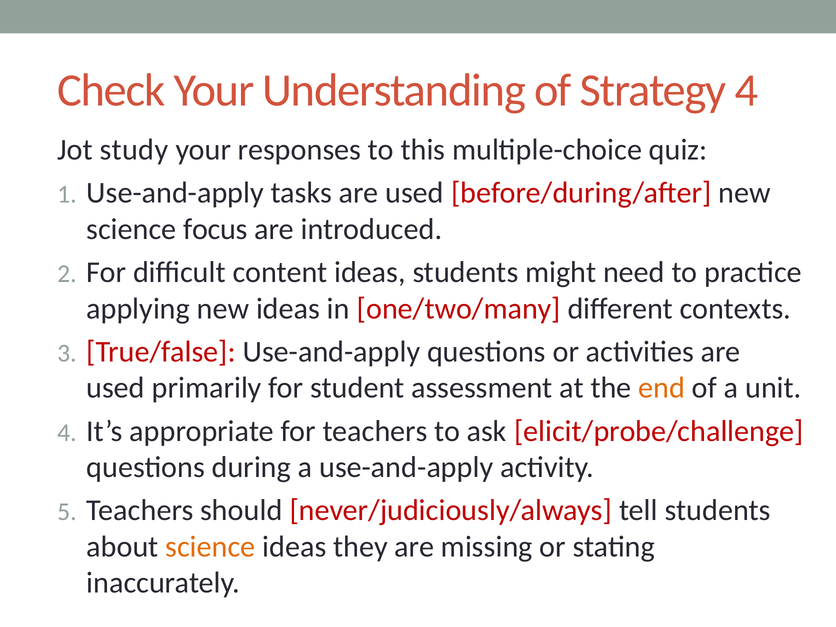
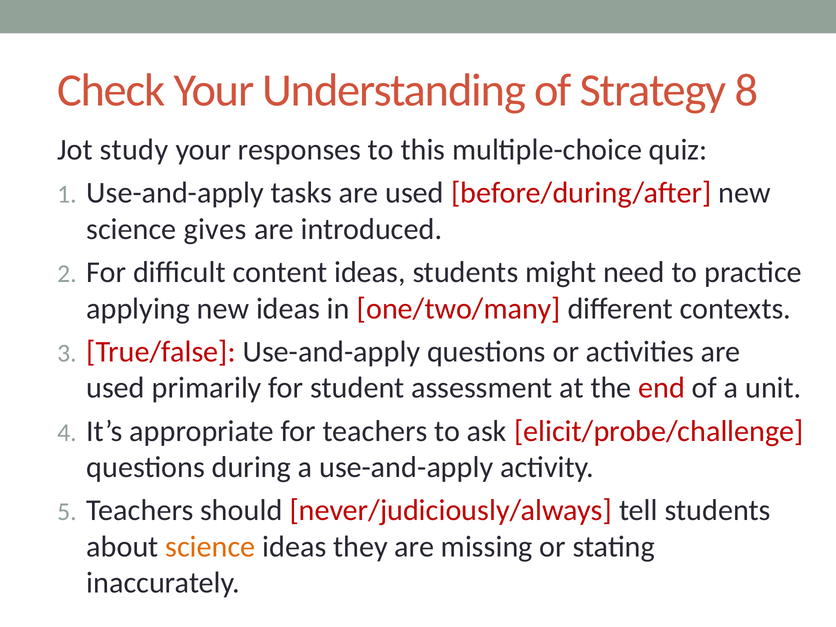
Strategy 4: 4 -> 8 (746, 90)
focus: focus -> gives (215, 229)
end colour: orange -> red (662, 388)
